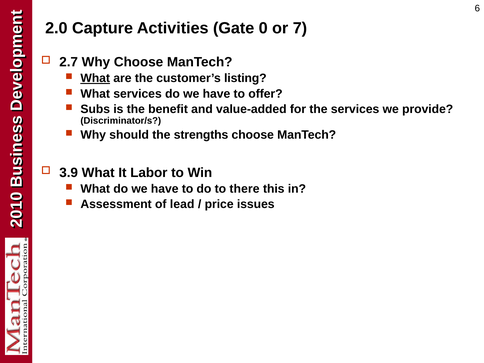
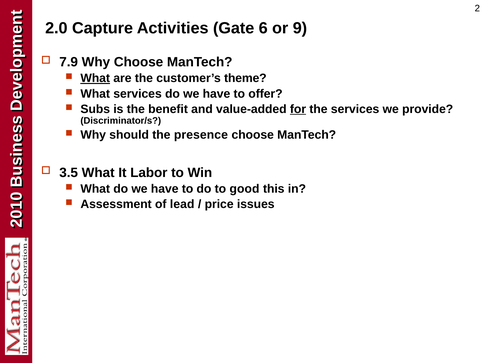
6: 6 -> 2 (477, 8)
Gate 0: 0 -> 6 (263, 28)
7: 7 -> 9 (300, 28)
2.7: 2.7 -> 7.9 (69, 62)
listing: listing -> theme (245, 78)
for underline: none -> present (298, 109)
strengths: strengths -> presence (201, 135)
3.9: 3.9 -> 3.5 (69, 173)
there: there -> good (245, 189)
